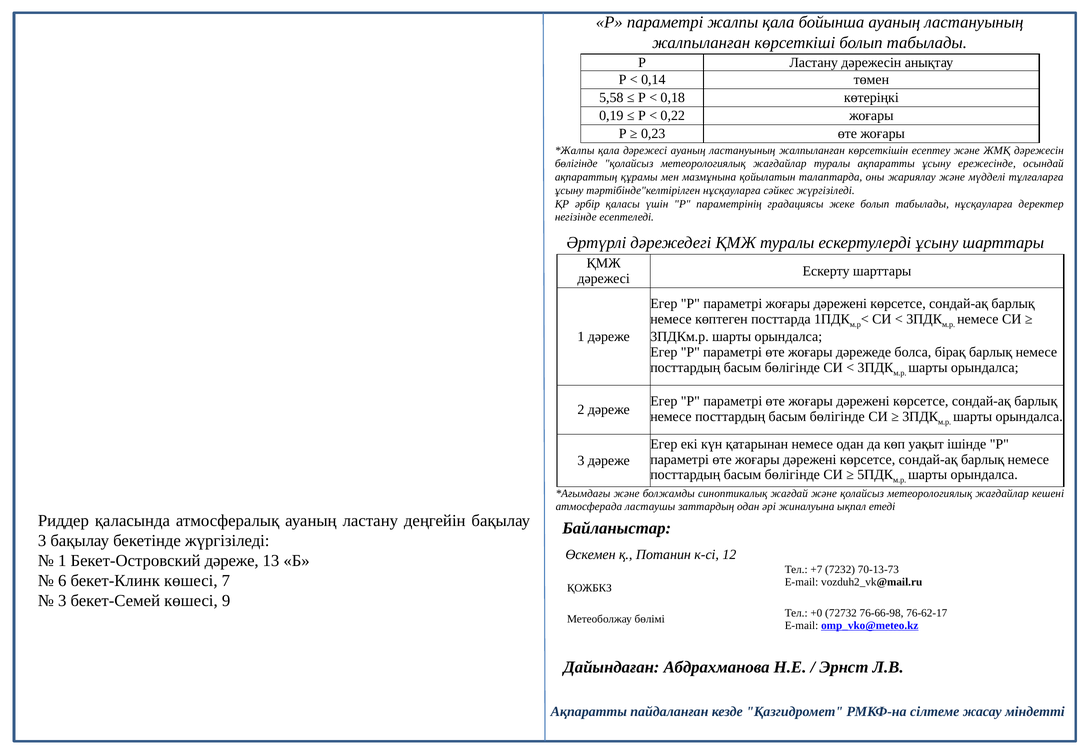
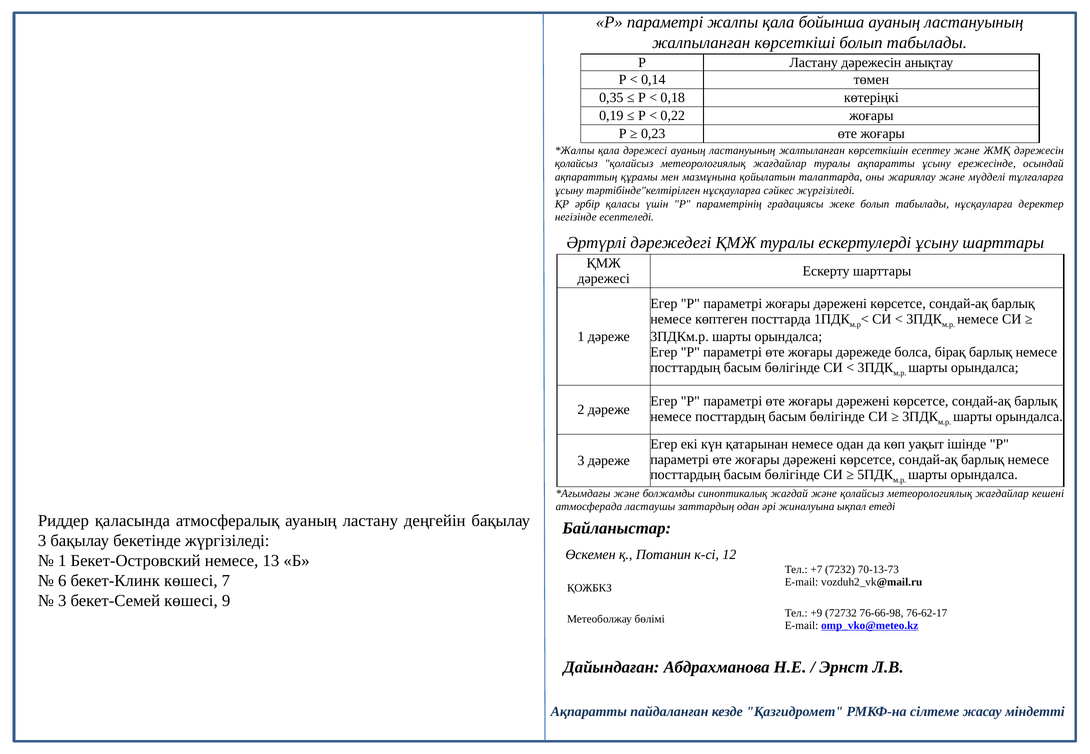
5,58: 5,58 -> 0,35 (611, 98)
бөлігінде: бөлігінде -> қолайсыз (576, 164)
Бекет-Островский дәреже: дәреже -> немесе (232, 561)
+0: +0 -> +9 (816, 614)
